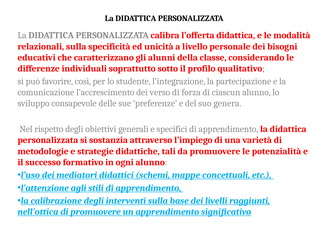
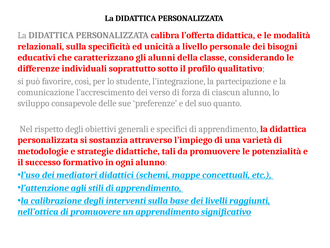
genera: genera -> quanto (228, 103)
